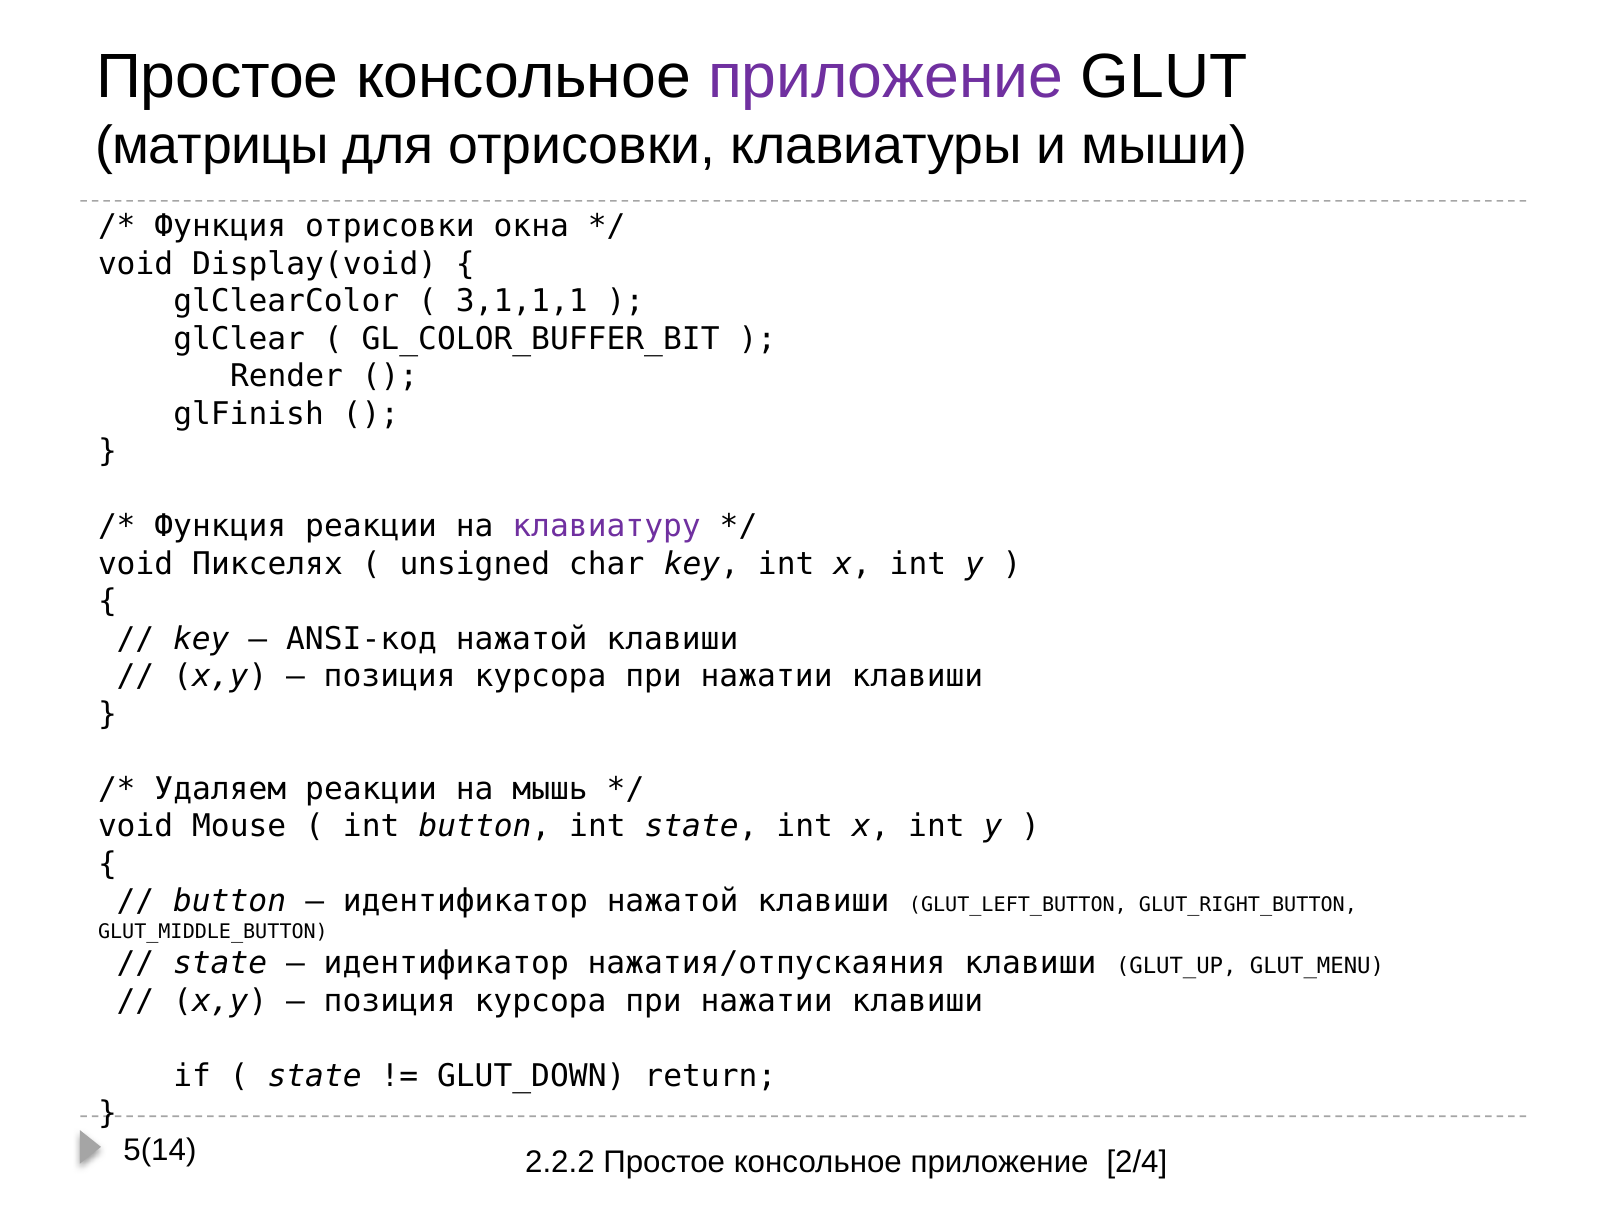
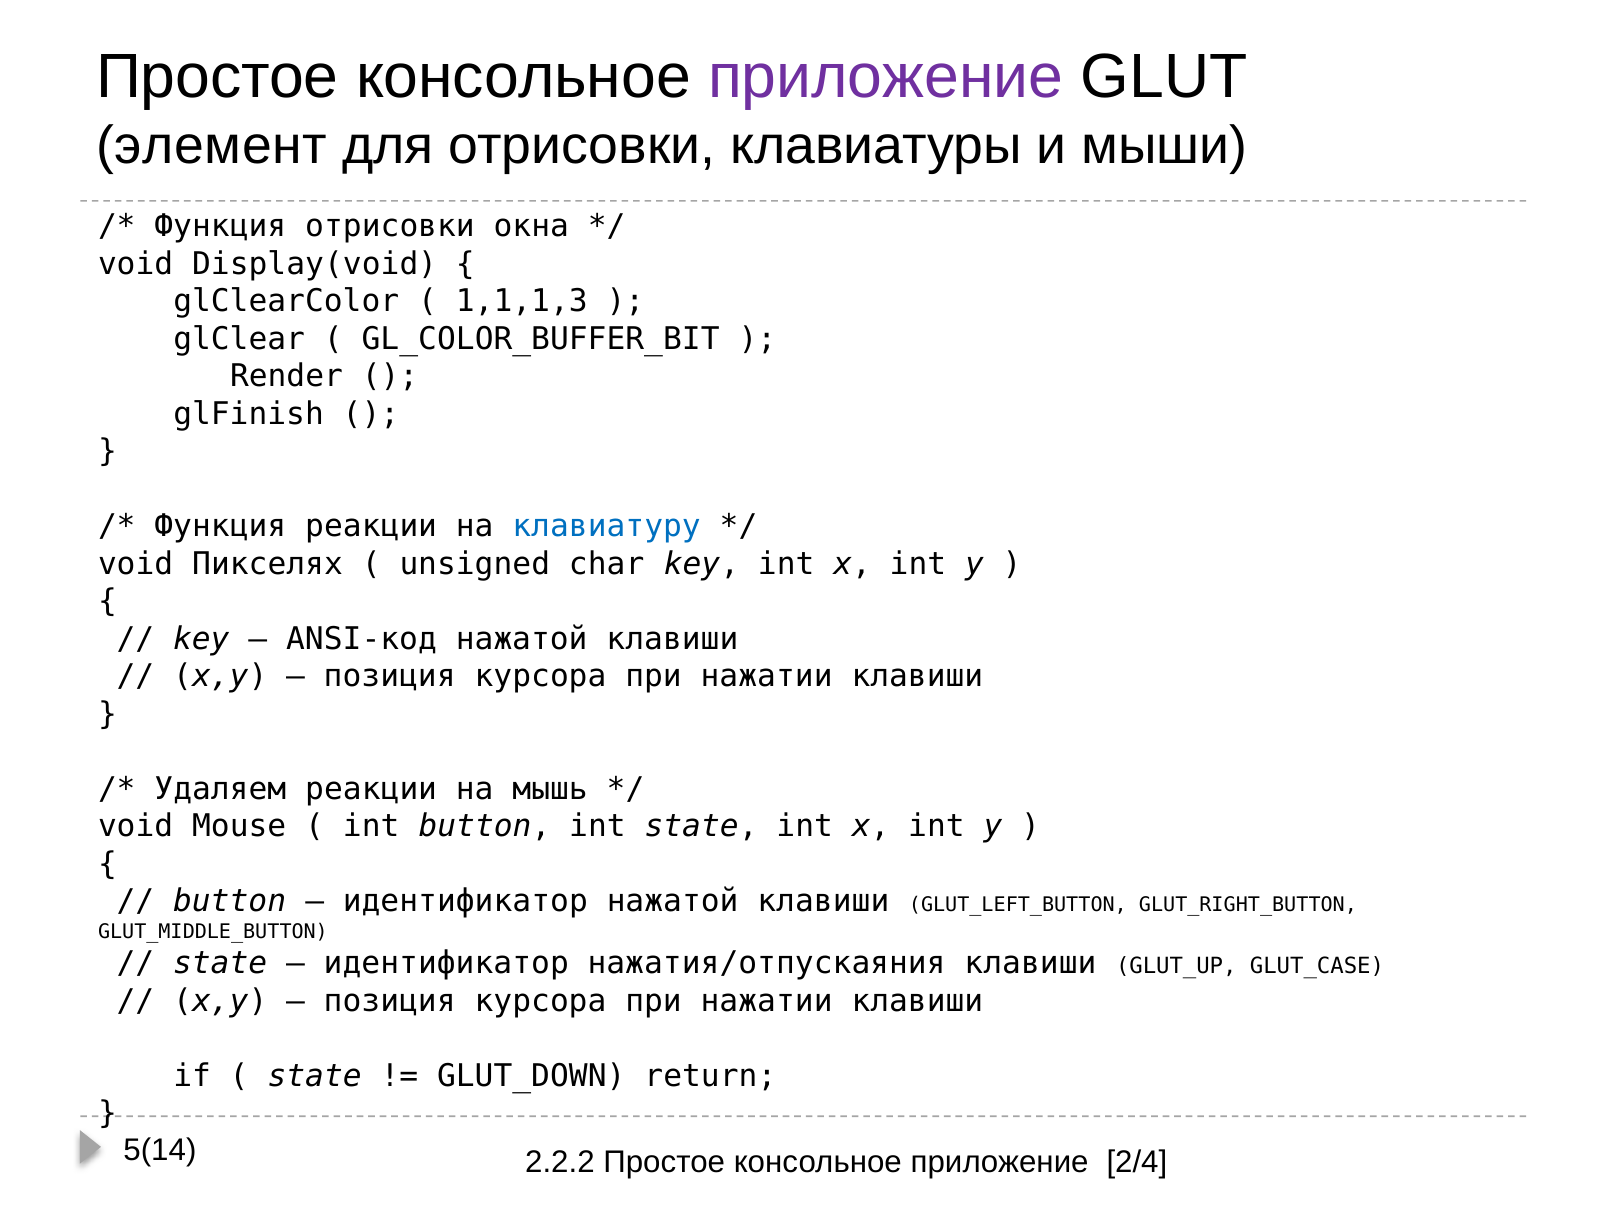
матрицы: матрицы -> элемент (212, 146)
3,1,1,1: 3,1,1,1 -> 1,1,1,3 (522, 301)
клавиатуру colour: purple -> blue (607, 527)
GLUT_MENU: GLUT_MENU -> GLUT_CASE (1317, 966)
